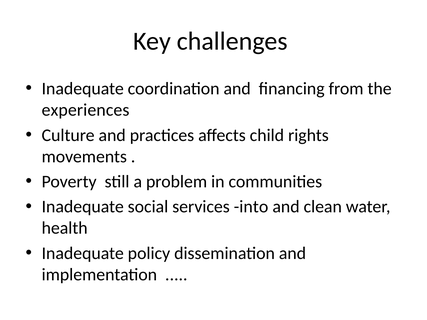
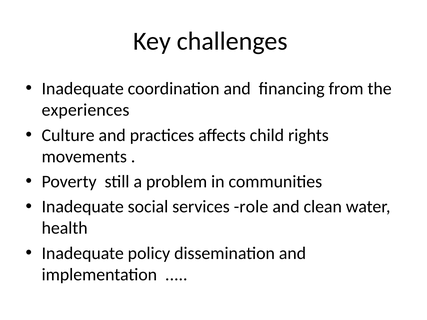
into: into -> role (251, 207)
